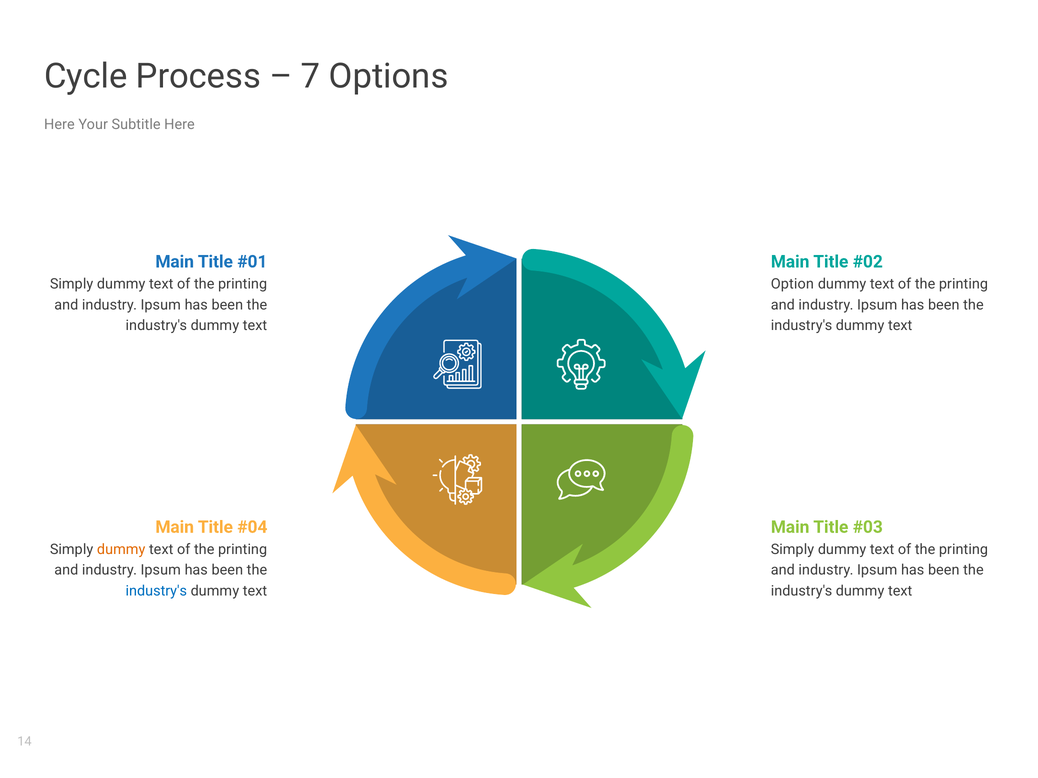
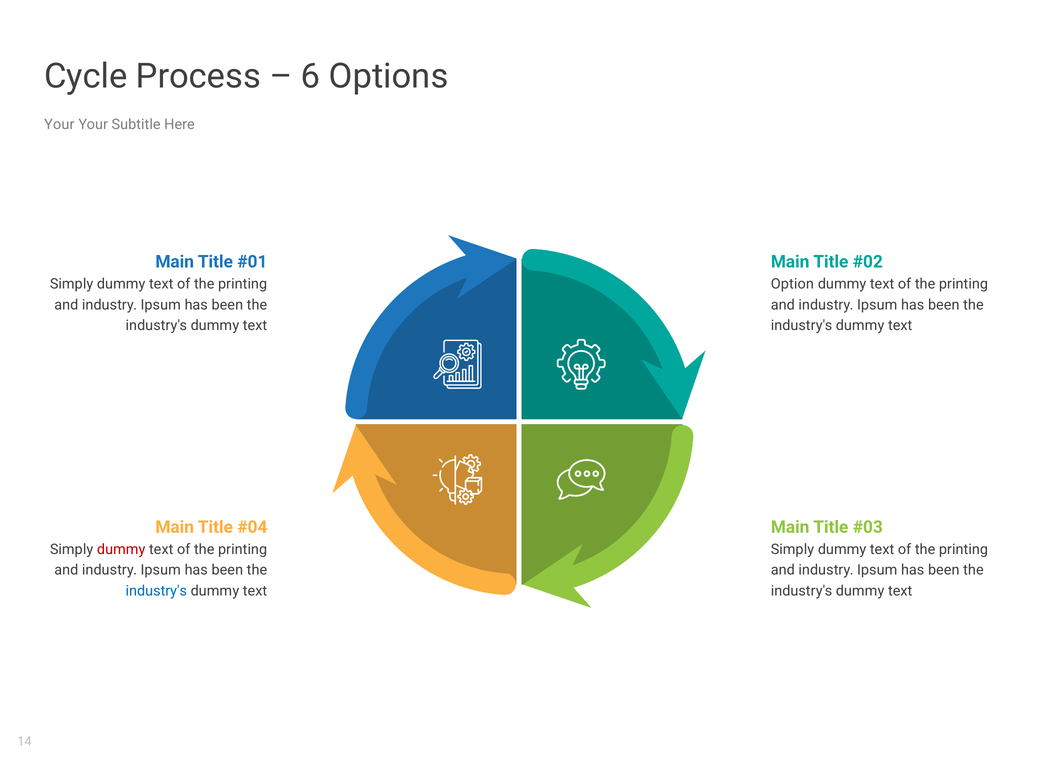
7: 7 -> 6 (310, 76)
Here: Here -> Your (59, 125)
dummy colour: orange -> red (121, 550)
